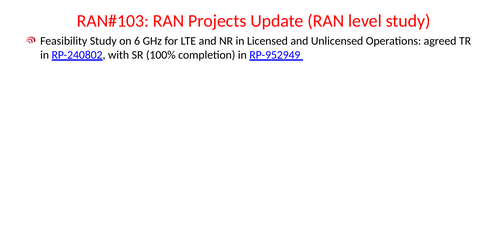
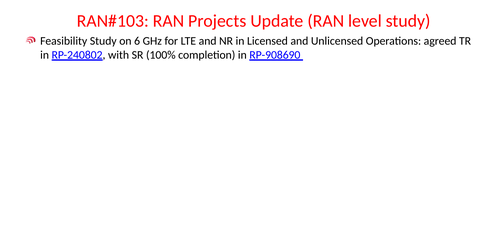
RP-952949: RP-952949 -> RP-908690 (275, 55)
